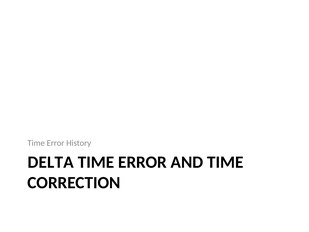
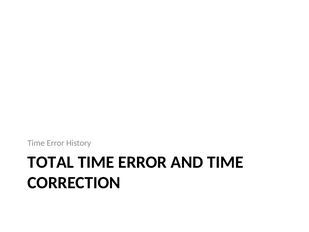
DELTA: DELTA -> TOTAL (51, 162)
